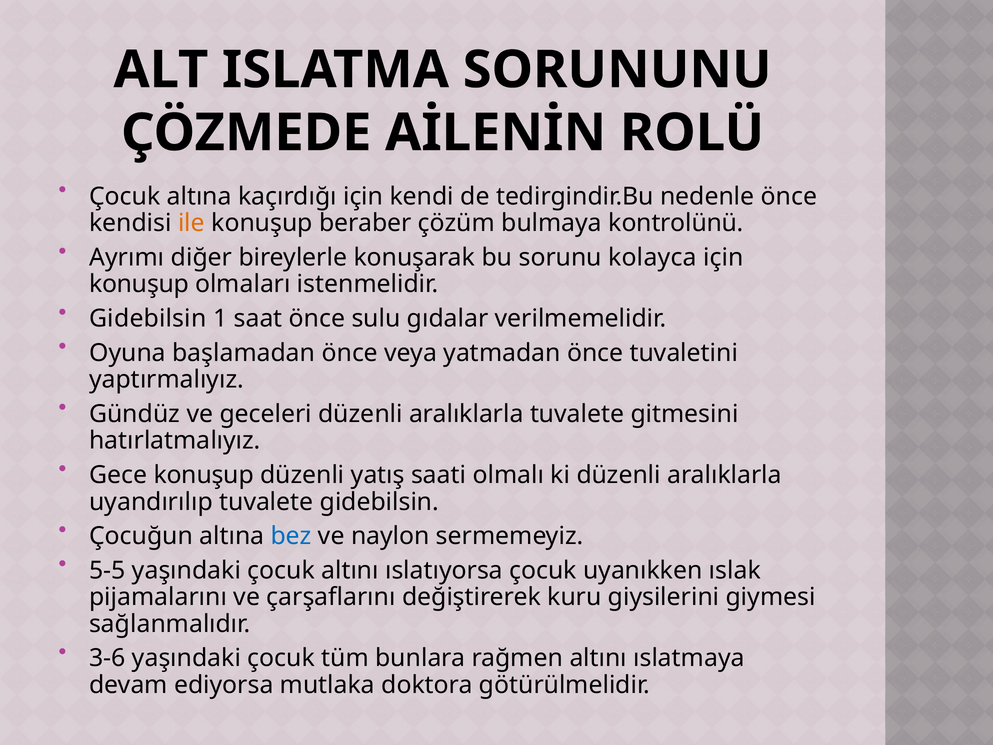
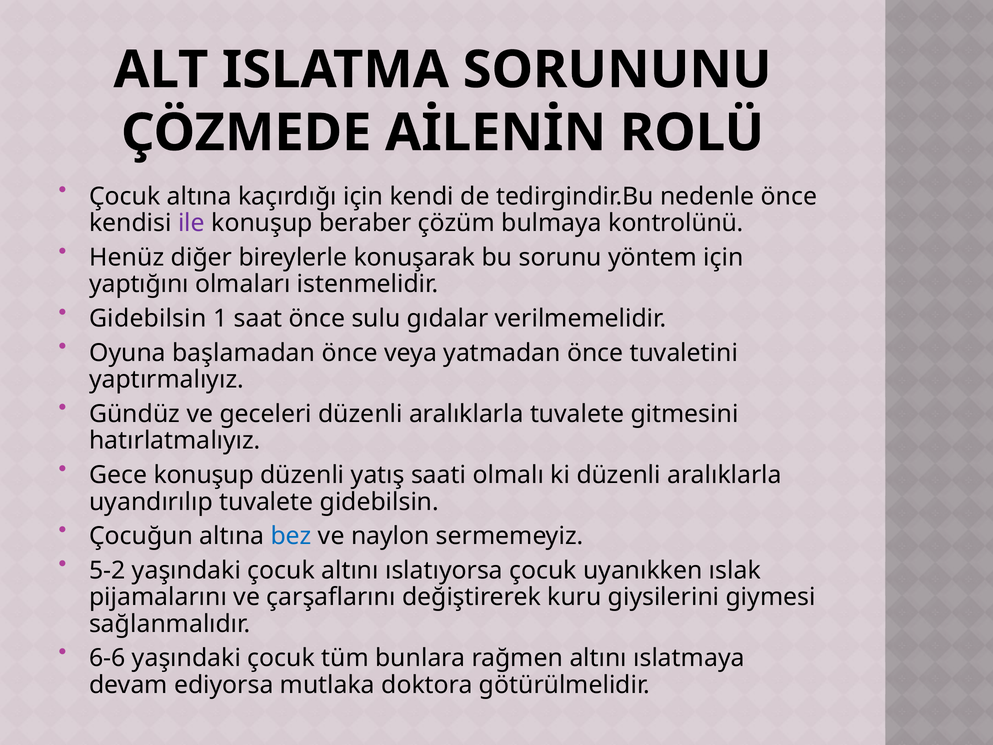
ile colour: orange -> purple (191, 223)
Ayrımı: Ayrımı -> Henüz (127, 257)
kolayca: kolayca -> yöntem (653, 257)
konuşup: konuşup -> yaptığını (139, 284)
5-5: 5-5 -> 5-2 (107, 570)
3-6: 3-6 -> 6-6 (107, 658)
